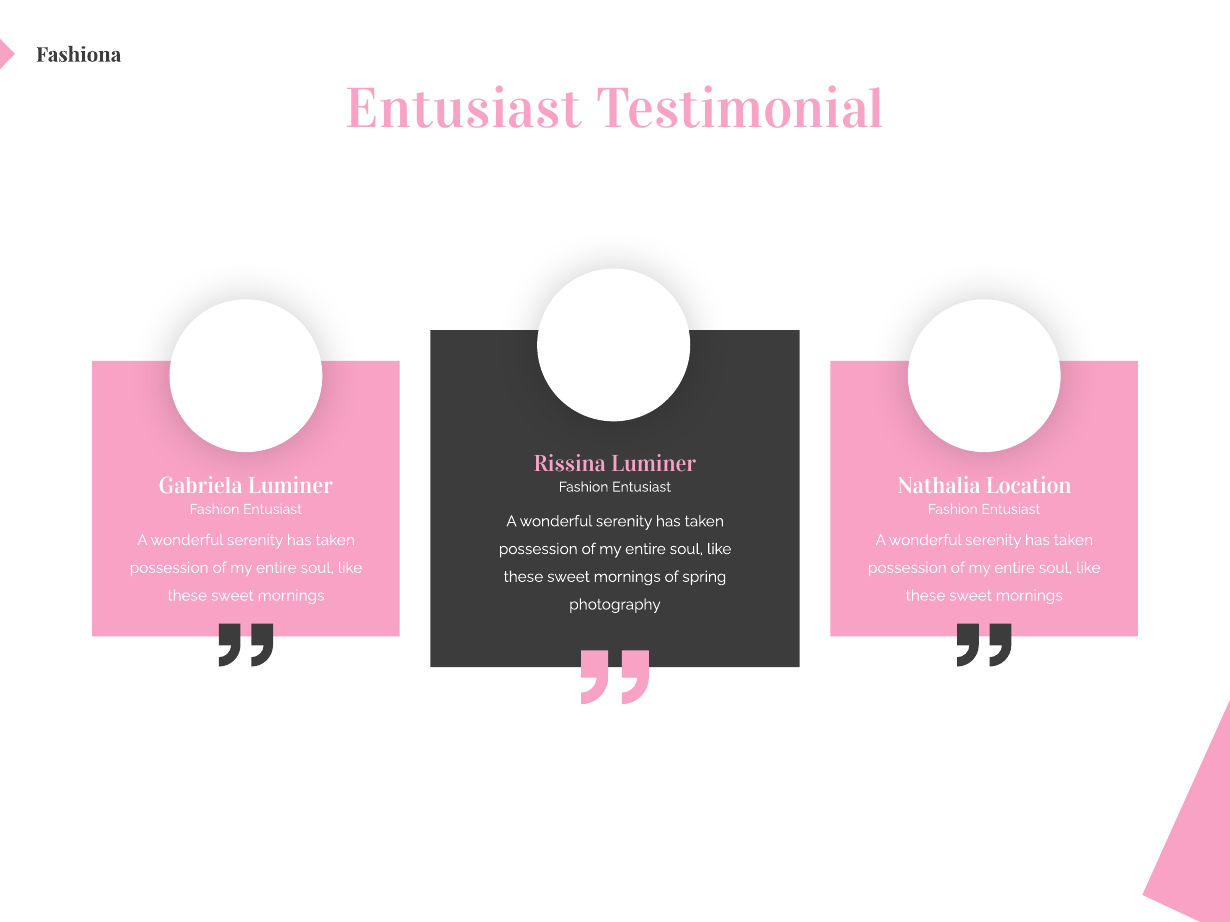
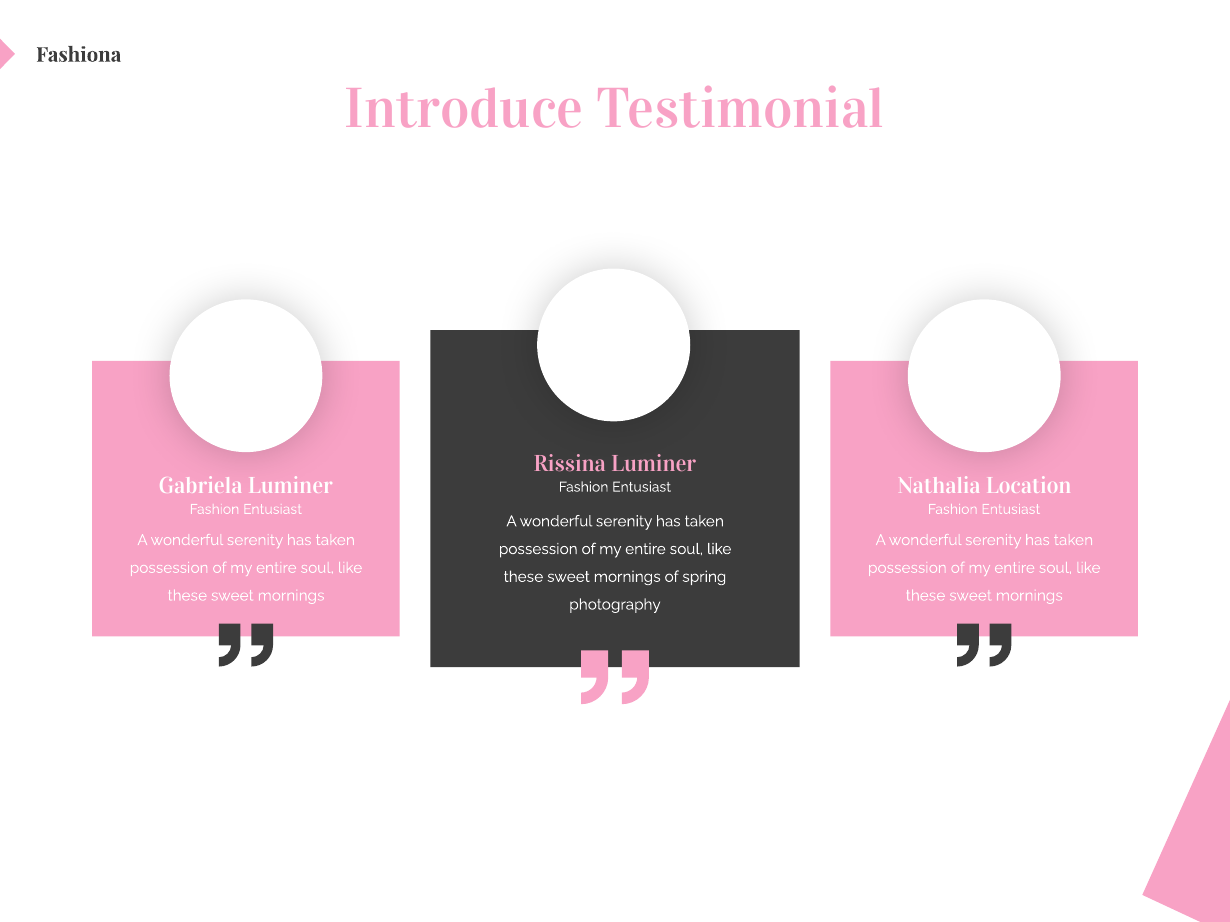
Entusiast: Entusiast -> Introduce (464, 109)
